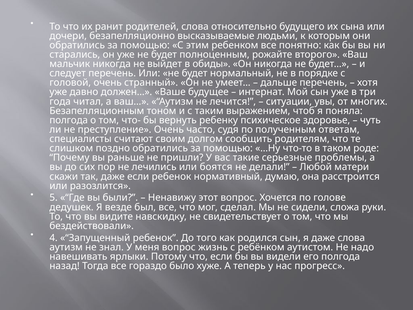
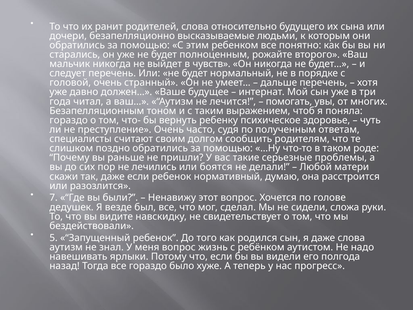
обиды: обиды -> чувств (212, 64)
ситуации: ситуации -> помогать (289, 101)
полгода: полгода -> гораздо (69, 120)
5: 5 -> 7 (54, 198)
4: 4 -> 5 (54, 238)
